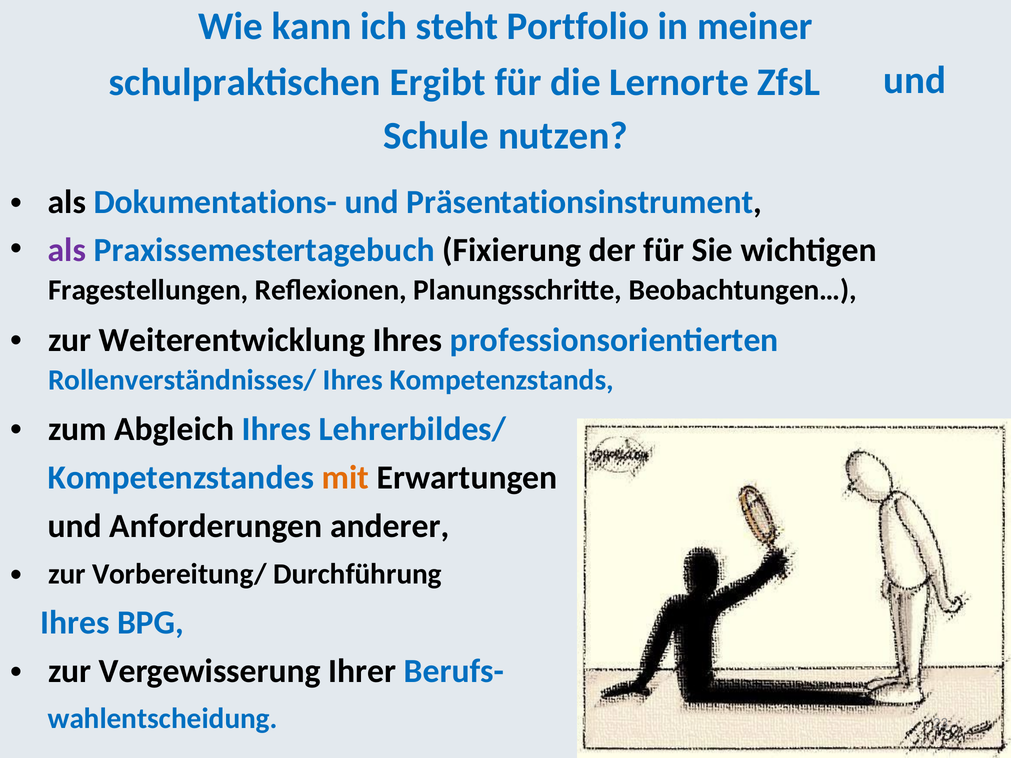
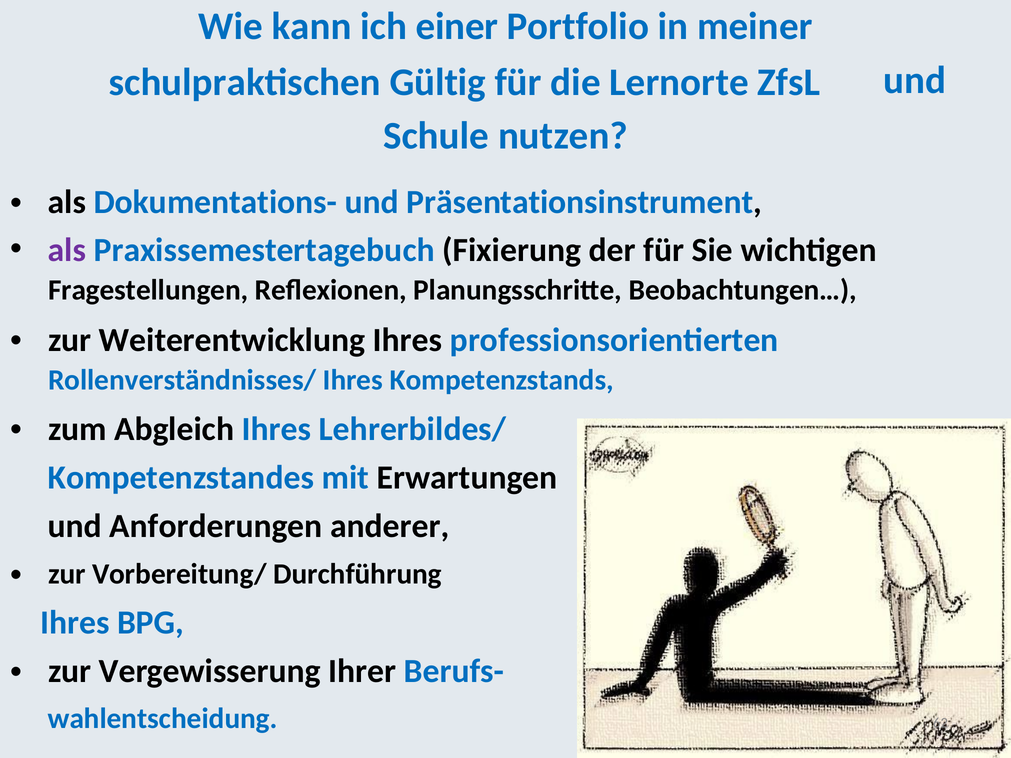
steht: steht -> einer (457, 27)
Ergibt: Ergibt -> Gültig (438, 82)
mit colour: orange -> blue (345, 478)
23: 23 -> 62 (941, 723)
